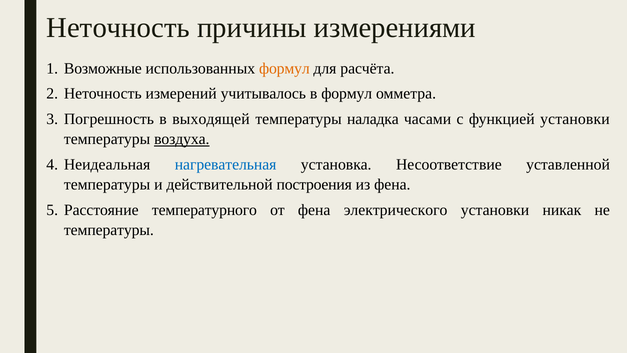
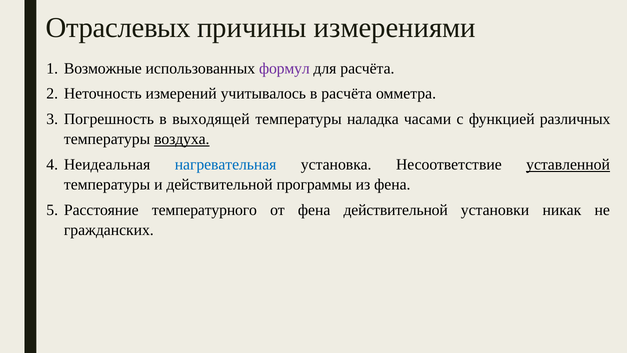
Неточность: Неточность -> Отраслевых (118, 28)
формул colour: orange -> purple (284, 68)
в формул: формул -> расчёта (347, 94)
функцией установки: установки -> различных (575, 119)
уставленной underline: none -> present (568, 164)
построения: построения -> программы (314, 185)
фена электрического: электрического -> действительной (396, 210)
температуры: температуры -> гражданских (109, 230)
